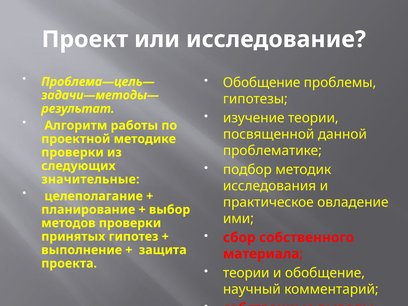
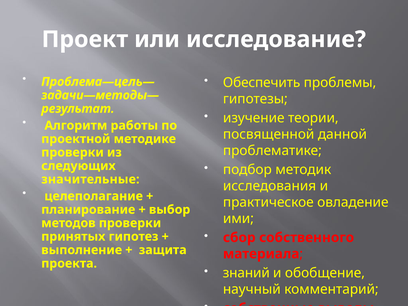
Обобщение: Обобщение -> Обеспечить (262, 83)
теории: теории -> знаний (246, 273)
